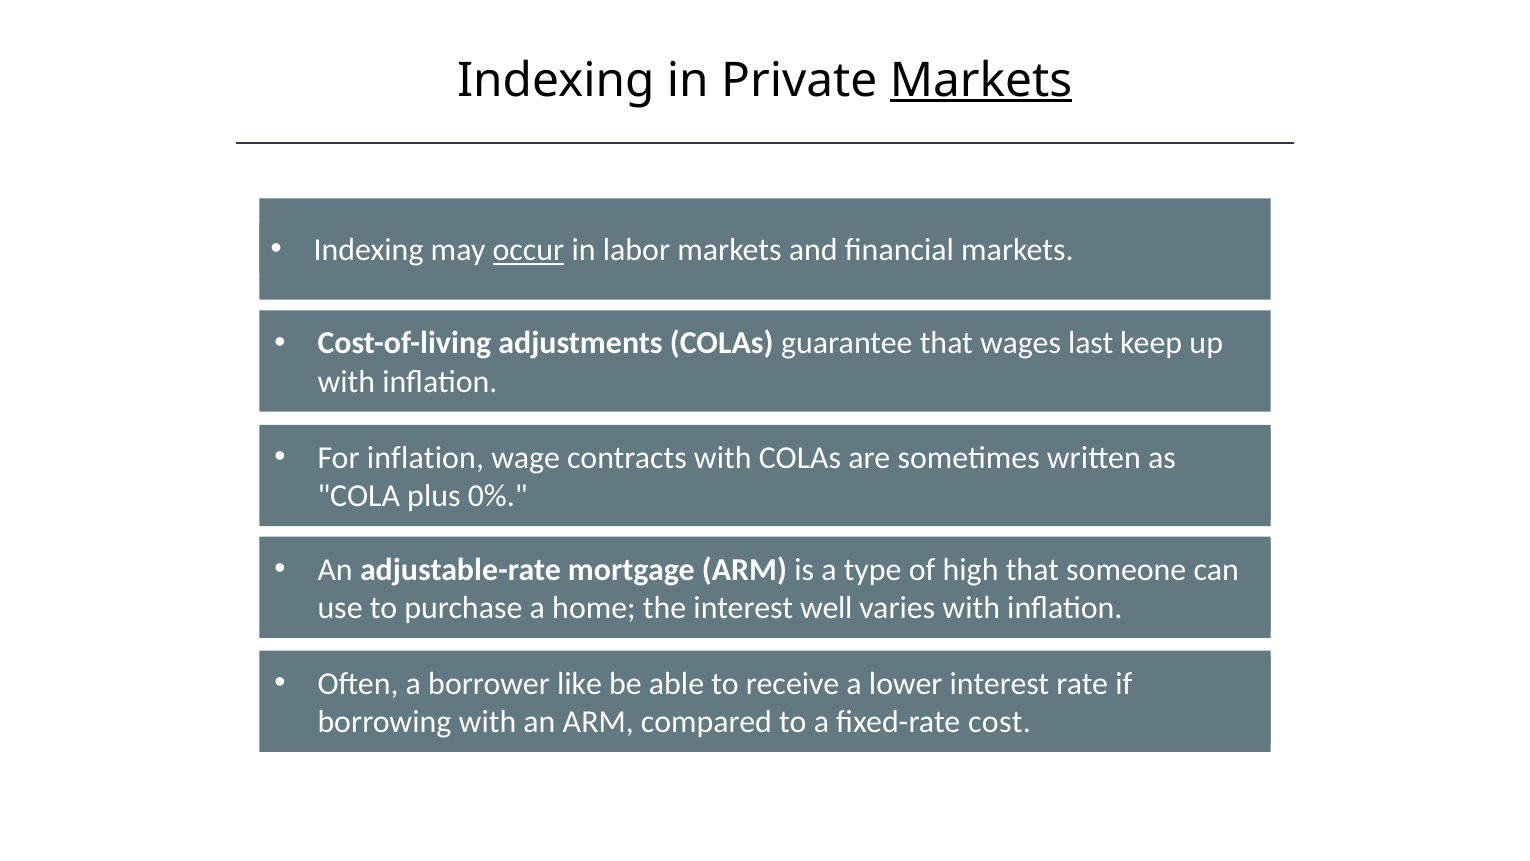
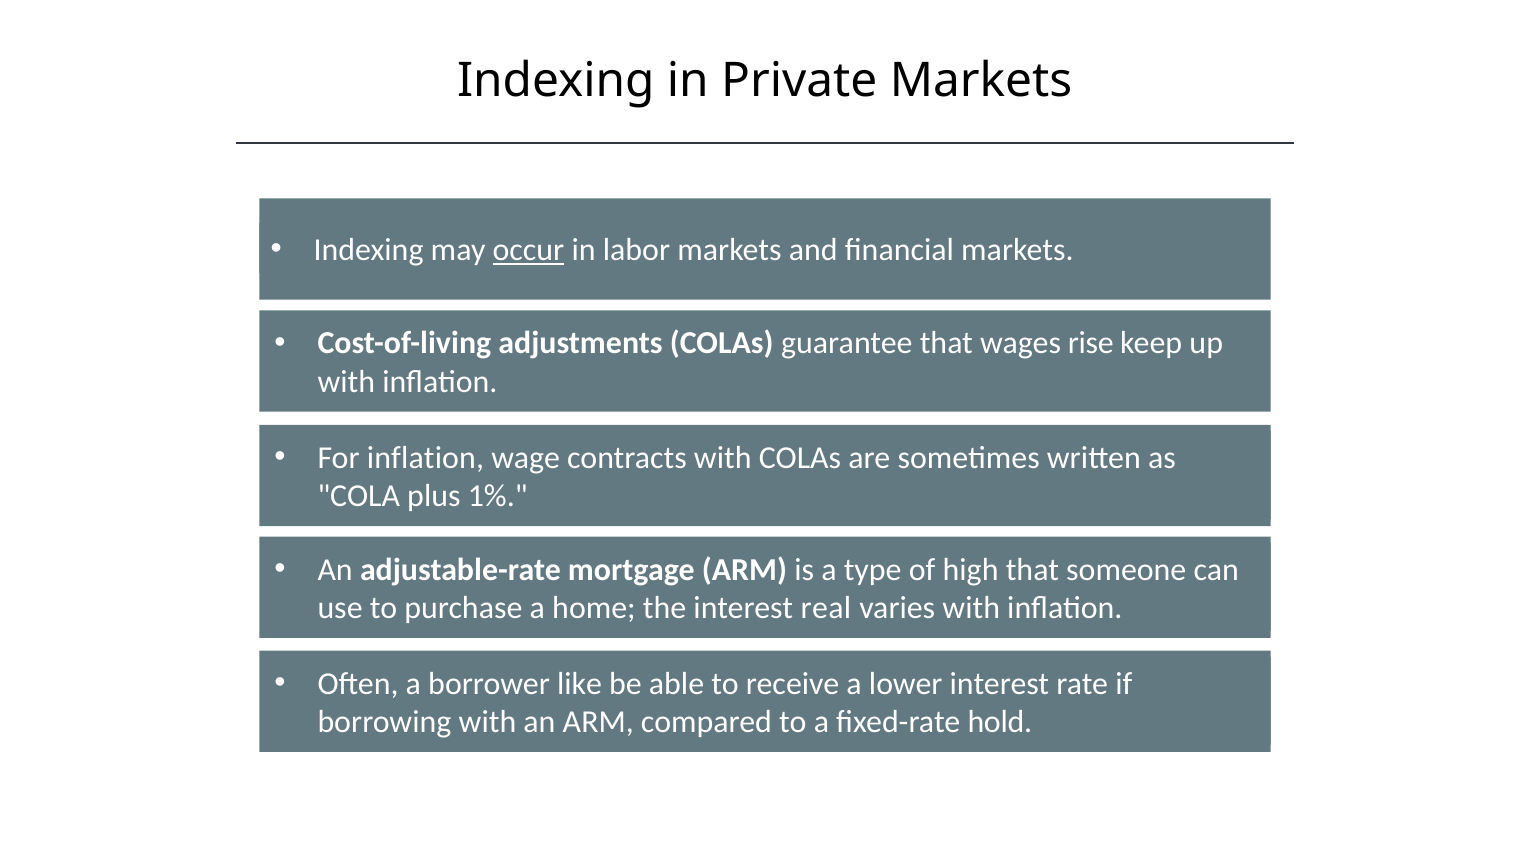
Markets underline: present -> none (981, 80)
last: last -> rise (1091, 343)
0%: 0% -> 1% (498, 496)
well: well -> real (826, 608)
cost: cost -> hold (1000, 722)
